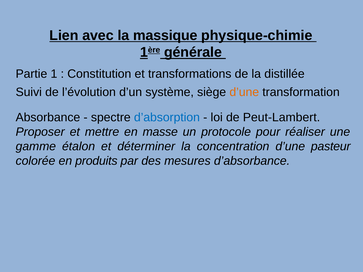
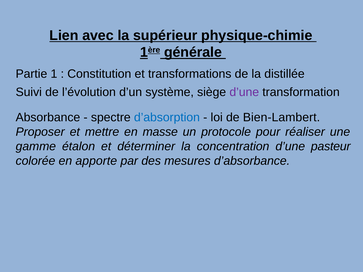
massique: massique -> supérieur (165, 35)
d’une colour: orange -> purple (244, 92)
Peut-Lambert: Peut-Lambert -> Bien-Lambert (281, 118)
produits: produits -> apporte (96, 161)
